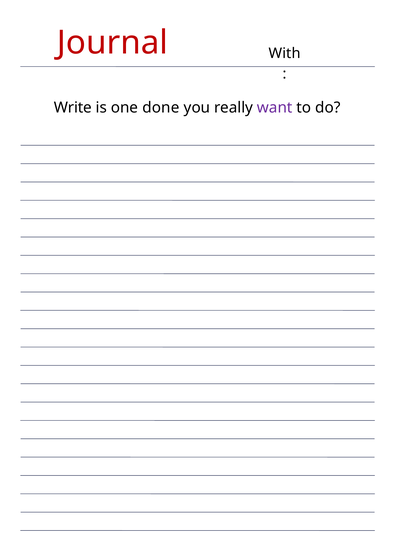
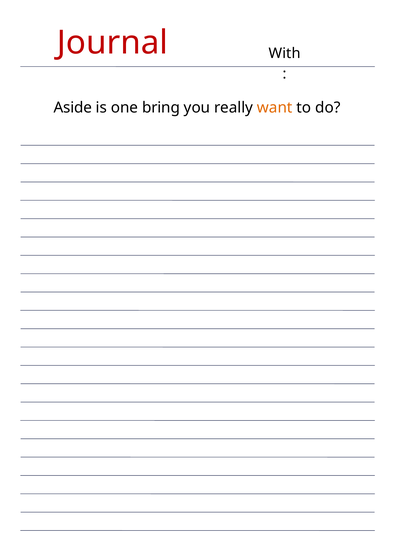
Write: Write -> Aside (73, 107)
done: done -> bring (161, 107)
want colour: purple -> orange (275, 107)
